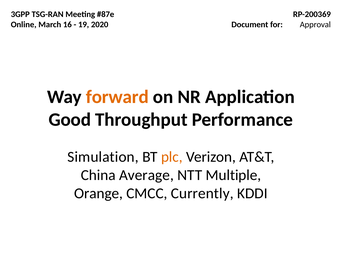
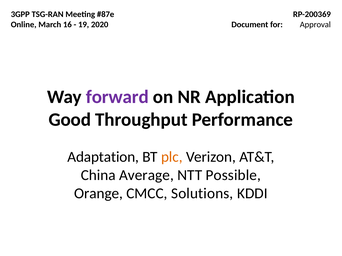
forward colour: orange -> purple (117, 97)
Simulation: Simulation -> Adaptation (103, 157)
Multiple: Multiple -> Possible (233, 176)
Currently: Currently -> Solutions (202, 194)
